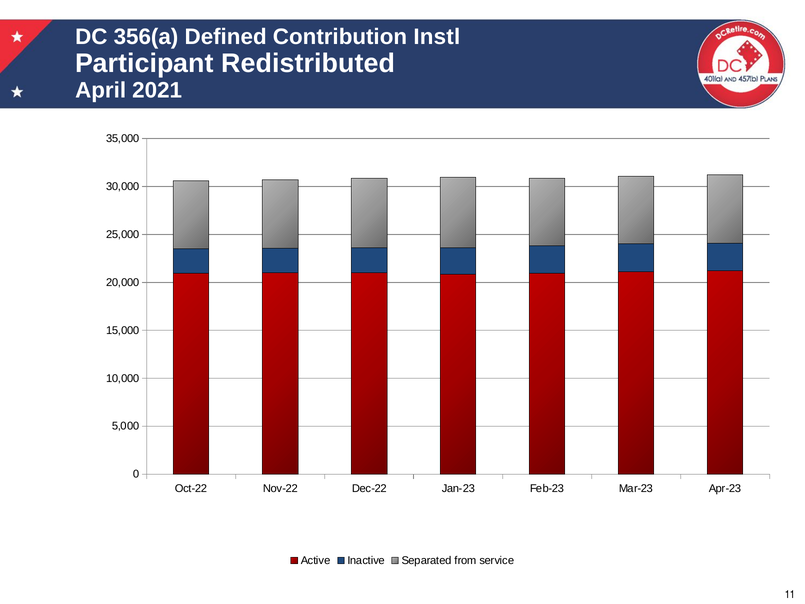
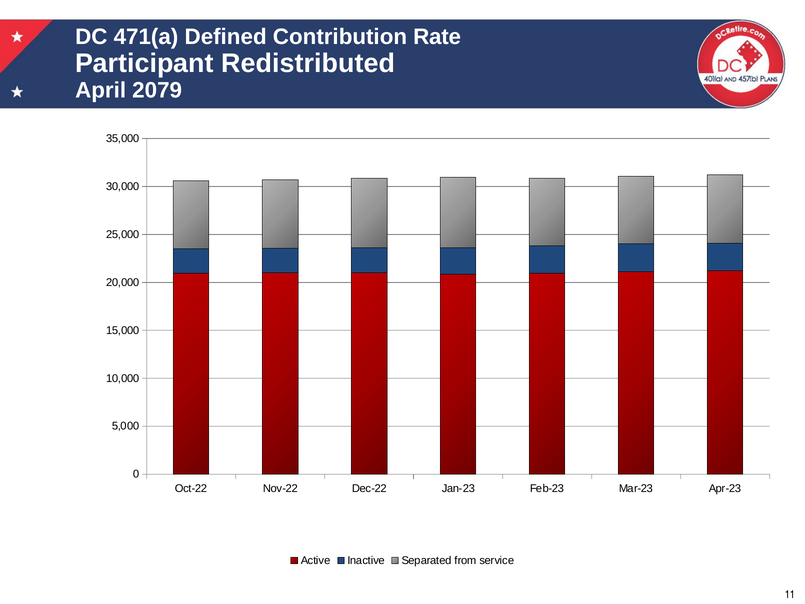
356(a: 356(a -> 471(a (146, 37)
Instl: Instl -> Rate (437, 37)
2021: 2021 -> 2079 (157, 90)
